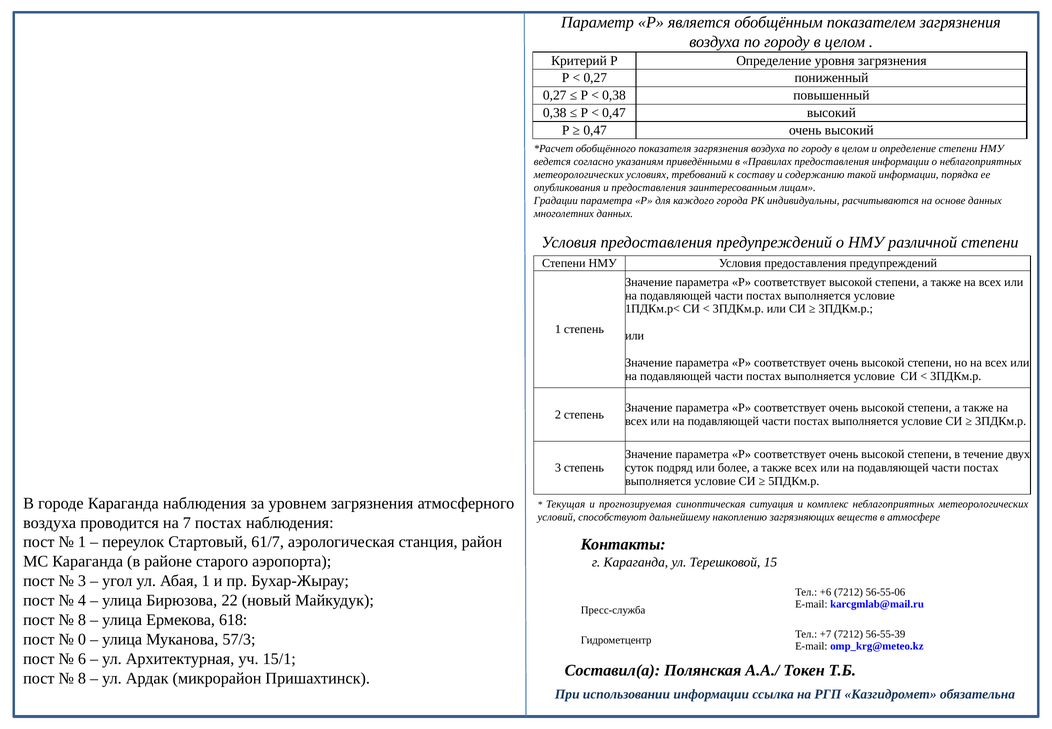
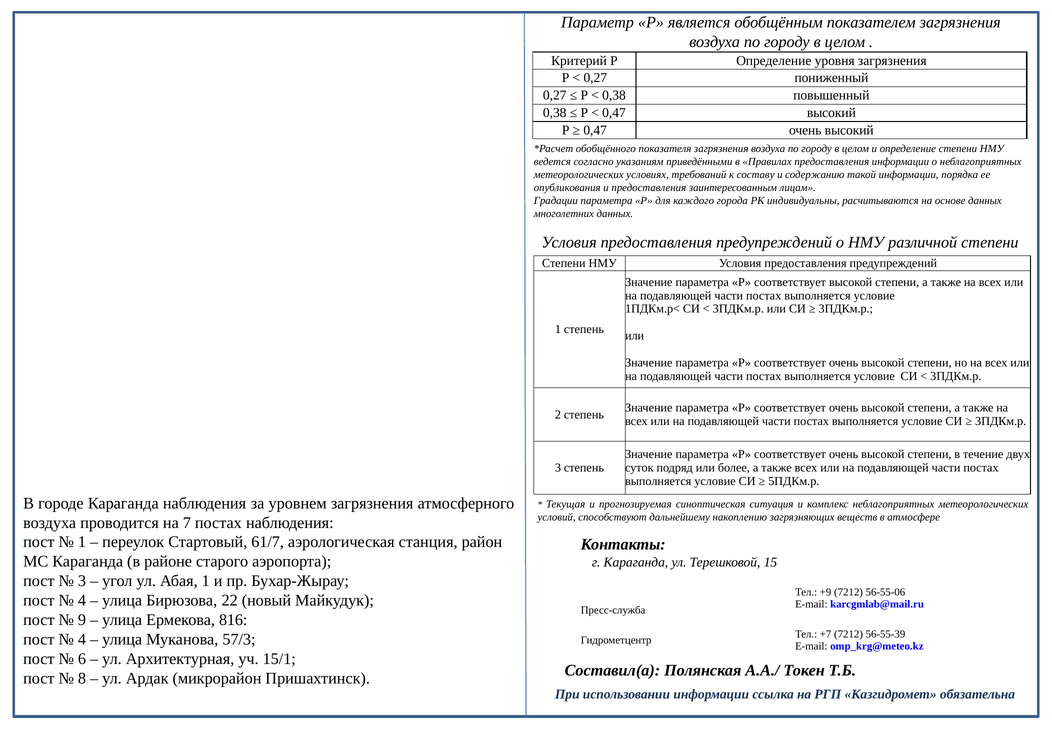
+6: +6 -> +9 (826, 591)
8: 8 -> 9 (82, 619)
618: 618 -> 816 (233, 619)
0: 0 -> 4 (82, 639)
